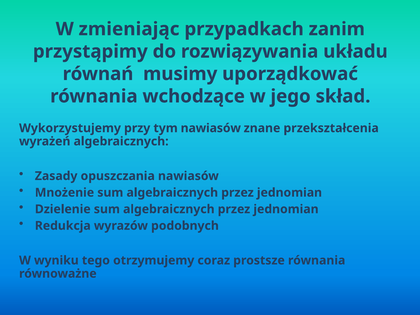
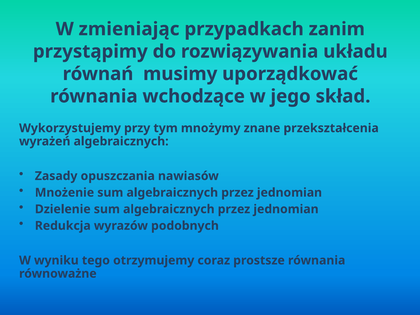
tym nawiasów: nawiasów -> mnożymy (211, 128)
